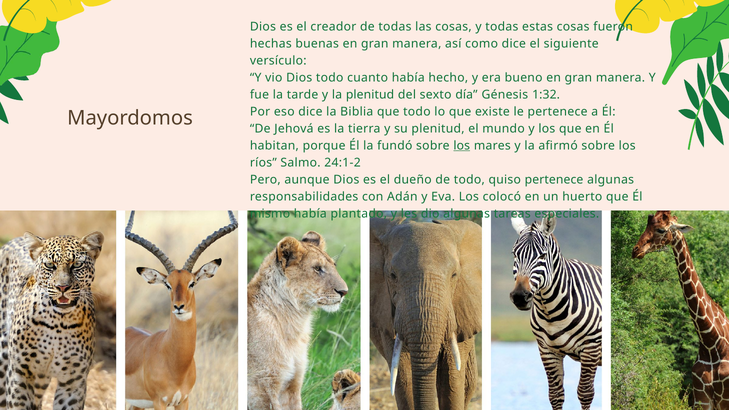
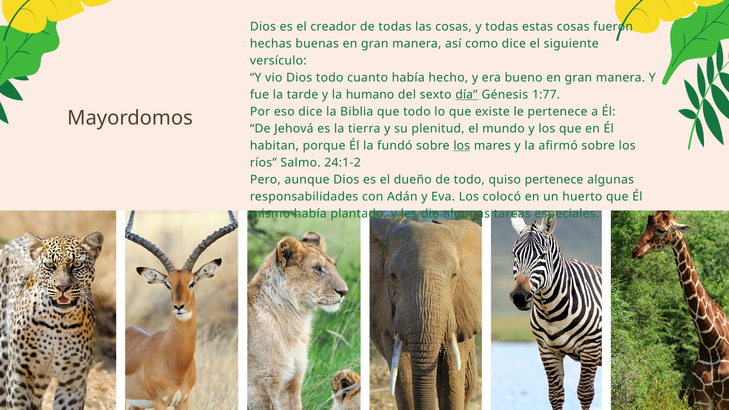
la plenitud: plenitud -> humano (370, 95)
día underline: none -> present (466, 95)
1:32: 1:32 -> 1:77 (546, 95)
